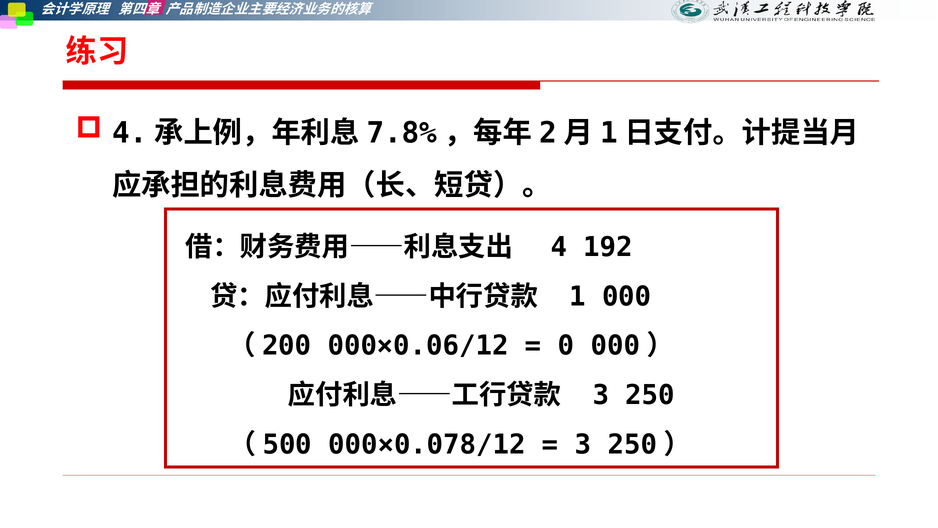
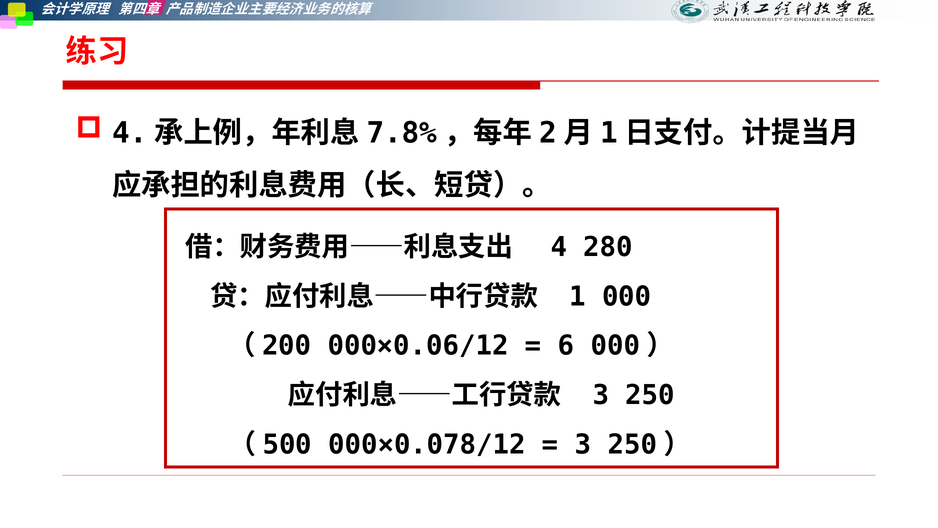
192: 192 -> 280 (608, 247)
0: 0 -> 6 (566, 346)
